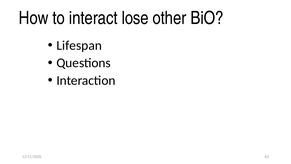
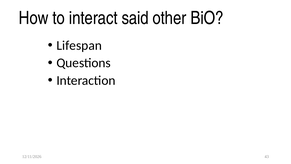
lose: lose -> said (135, 18)
